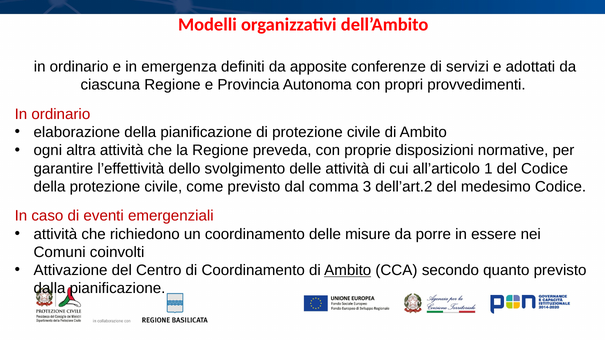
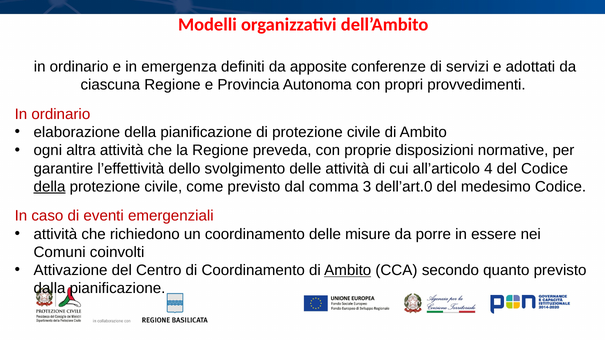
1: 1 -> 4 (488, 169)
della underline: none -> present (50, 187)
dell’art.2: dell’art.2 -> dell’art.0 (404, 187)
